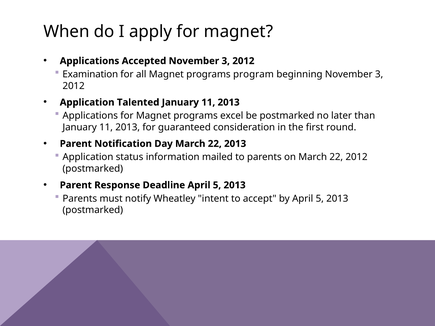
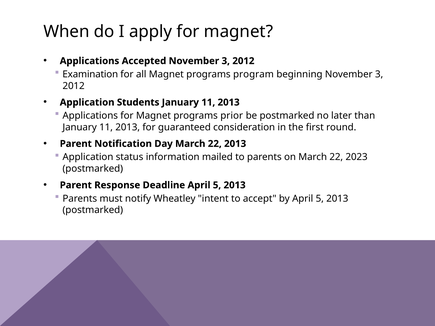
Talented: Talented -> Students (138, 102)
excel: excel -> prior (232, 116)
22 2012: 2012 -> 2023 (357, 157)
